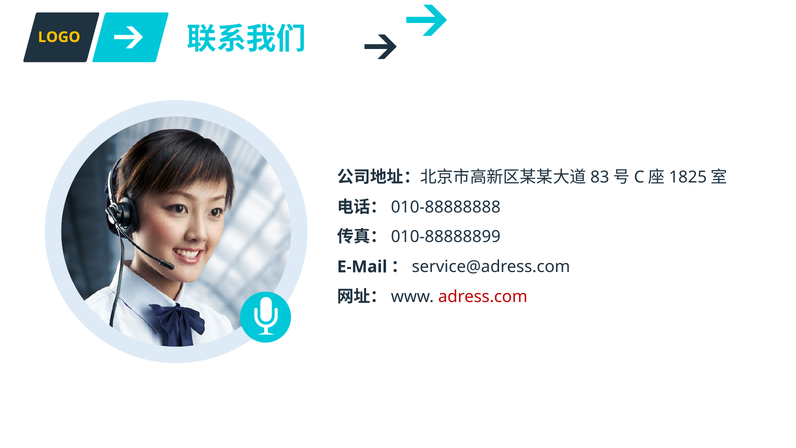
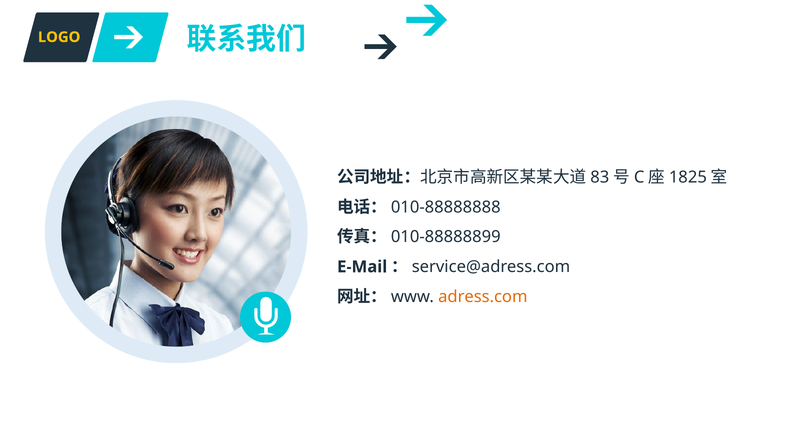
adress.com colour: red -> orange (483, 296)
